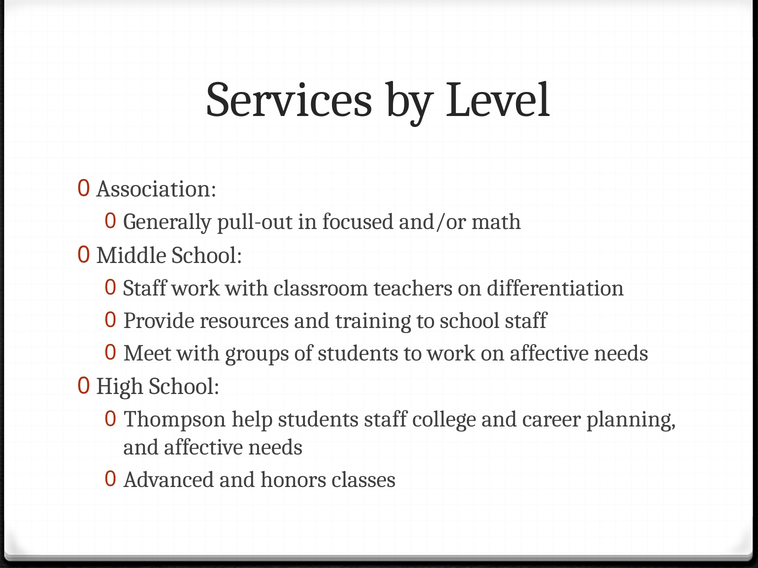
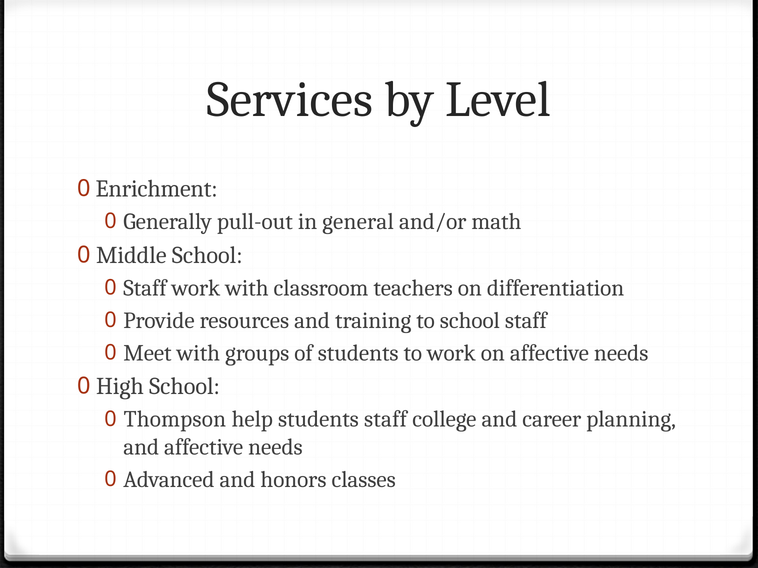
Association: Association -> Enrichment (157, 189)
focused: focused -> general (358, 222)
